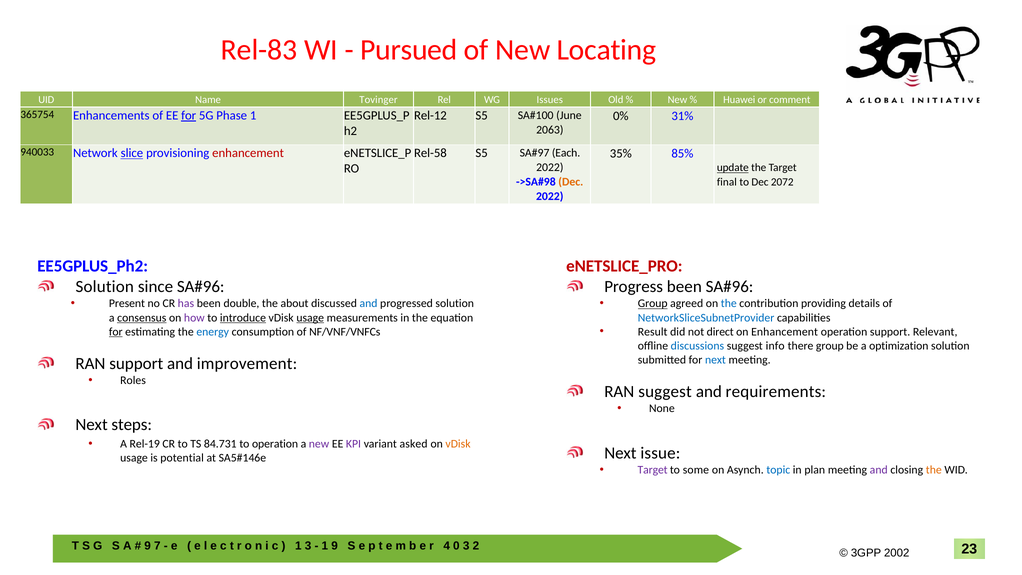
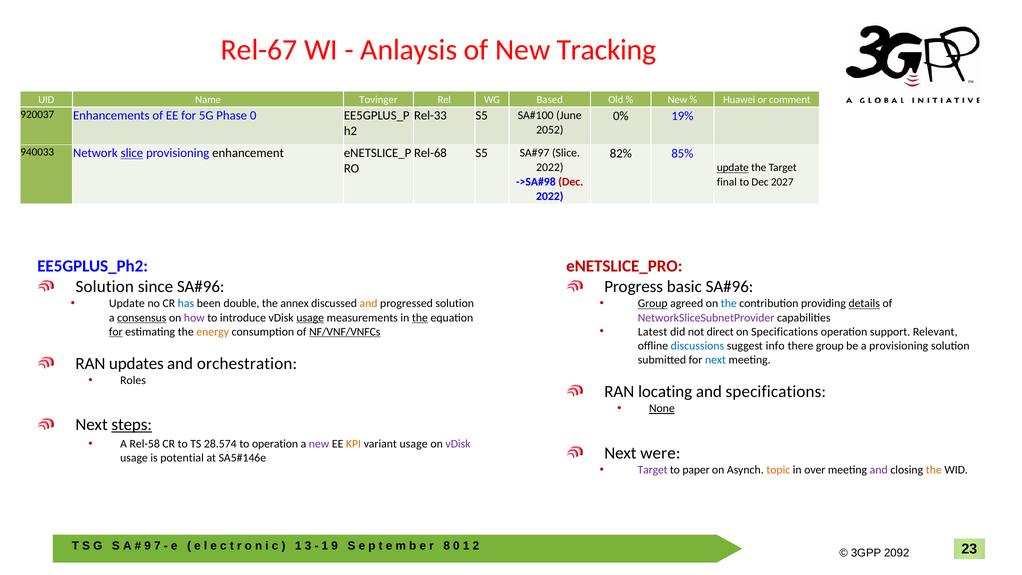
Rel-83: Rel-83 -> Rel-67 (259, 50)
Pursued: Pursued -> Anlaysis (409, 50)
Locating: Locating -> Tracking (606, 50)
Issues: Issues -> Based (550, 99)
365754: 365754 -> 920037 (37, 114)
for underline: present -> none (189, 115)
Phase 1: 1 -> 0 (253, 115)
Rel-12: Rel-12 -> Rel-33 (430, 115)
31%: 31% -> 19% (682, 116)
2063: 2063 -> 2052 (550, 130)
enhancement colour: red -> black (248, 153)
Rel-58: Rel-58 -> Rel-68 (430, 153)
Each: Each -> Slice (566, 153)
35%: 35% -> 82% (621, 154)
Dec colour: orange -> red (571, 182)
2072: 2072 -> 2027 (782, 182)
Progress been: been -> basic (684, 287)
Present: Present -> Update (127, 304)
has colour: purple -> blue (186, 304)
about: about -> annex (295, 304)
and colour: blue -> orange (369, 304)
details underline: none -> present (864, 304)
introduce underline: present -> none (243, 318)
the underline: none -> present (420, 318)
NetworkSliceSubnetProvider colour: blue -> purple (706, 318)
Result: Result -> Latest (653, 332)
on Enhancement: Enhancement -> Specifications (785, 332)
energy colour: blue -> orange (213, 332)
NF/VNF/VNFCs underline: none -> present (345, 332)
a optimization: optimization -> provisioning (899, 346)
RAN support: support -> updates (136, 363)
improvement: improvement -> orchestration (247, 363)
RAN suggest: suggest -> locating (665, 391)
and requirements: requirements -> specifications (776, 391)
None underline: none -> present (662, 408)
steps underline: none -> present (132, 425)
Rel-19: Rel-19 -> Rel-58 (145, 444)
84.731: 84.731 -> 28.574 (220, 444)
KPI colour: purple -> orange (353, 444)
variant asked: asked -> usage (414, 444)
vDisk colour: orange -> purple (458, 444)
issue: issue -> were (660, 453)
some: some -> paper (696, 470)
topic colour: blue -> orange (778, 470)
plan: plan -> over (815, 470)
4: 4 -> 8 (447, 546)
3: 3 -> 1 (466, 546)
2002: 2002 -> 2092 (897, 553)
